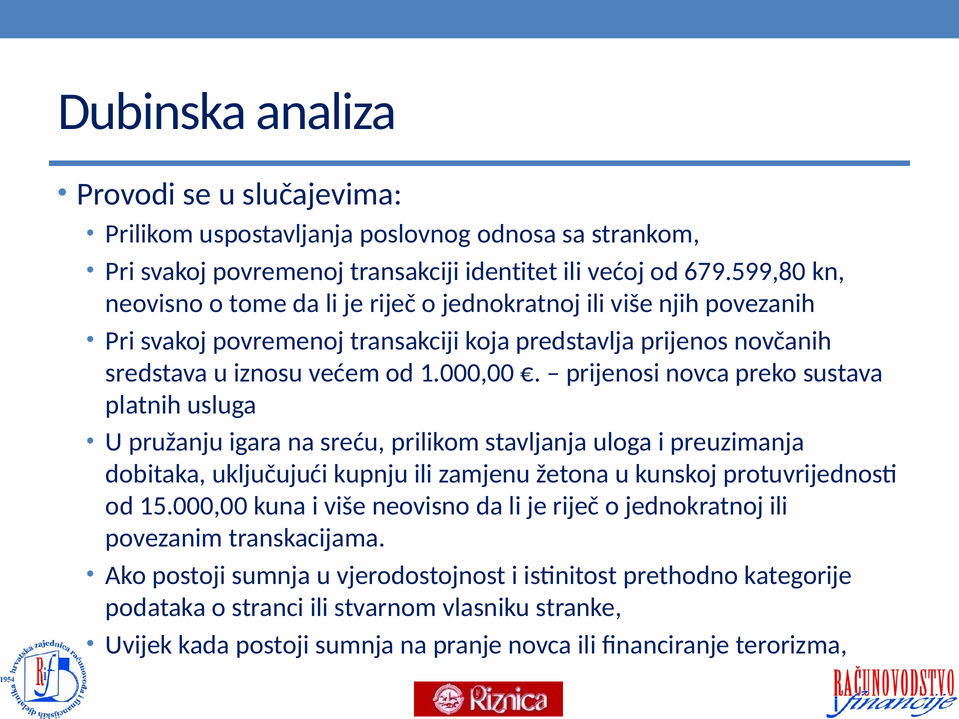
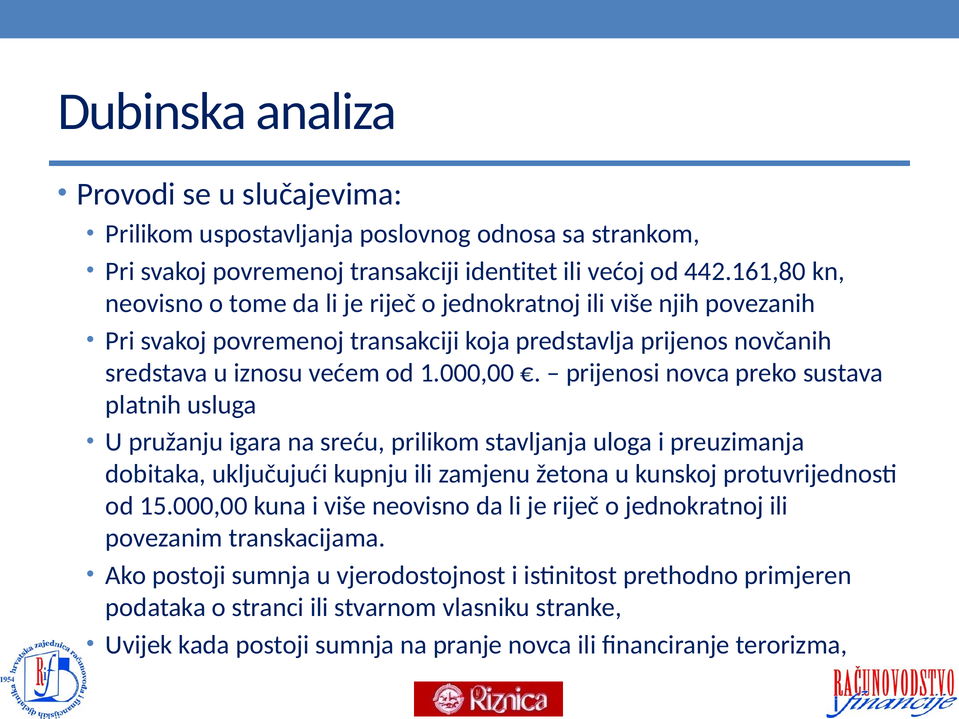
679.599,80: 679.599,80 -> 442.161,80 (745, 272)
kategorije: kategorije -> primjeren (798, 576)
